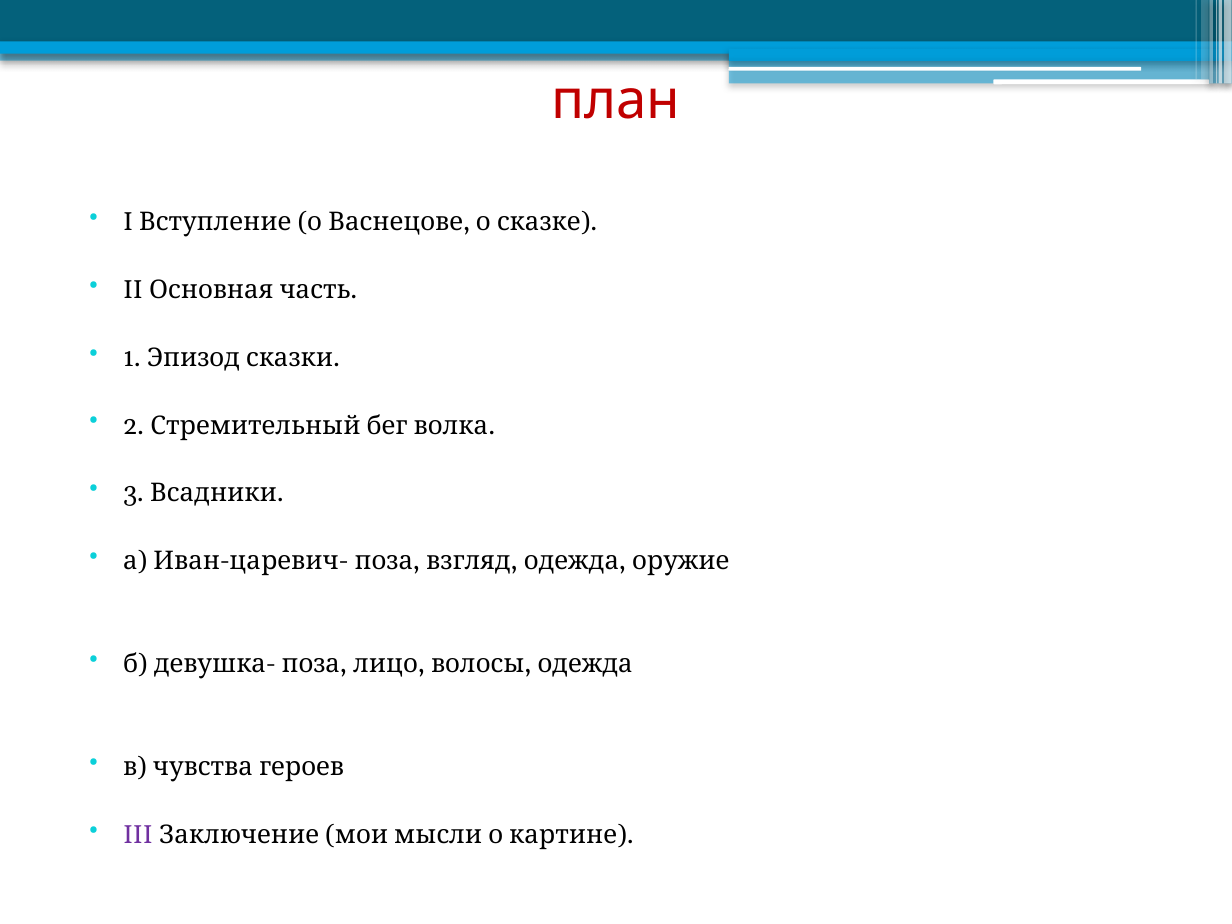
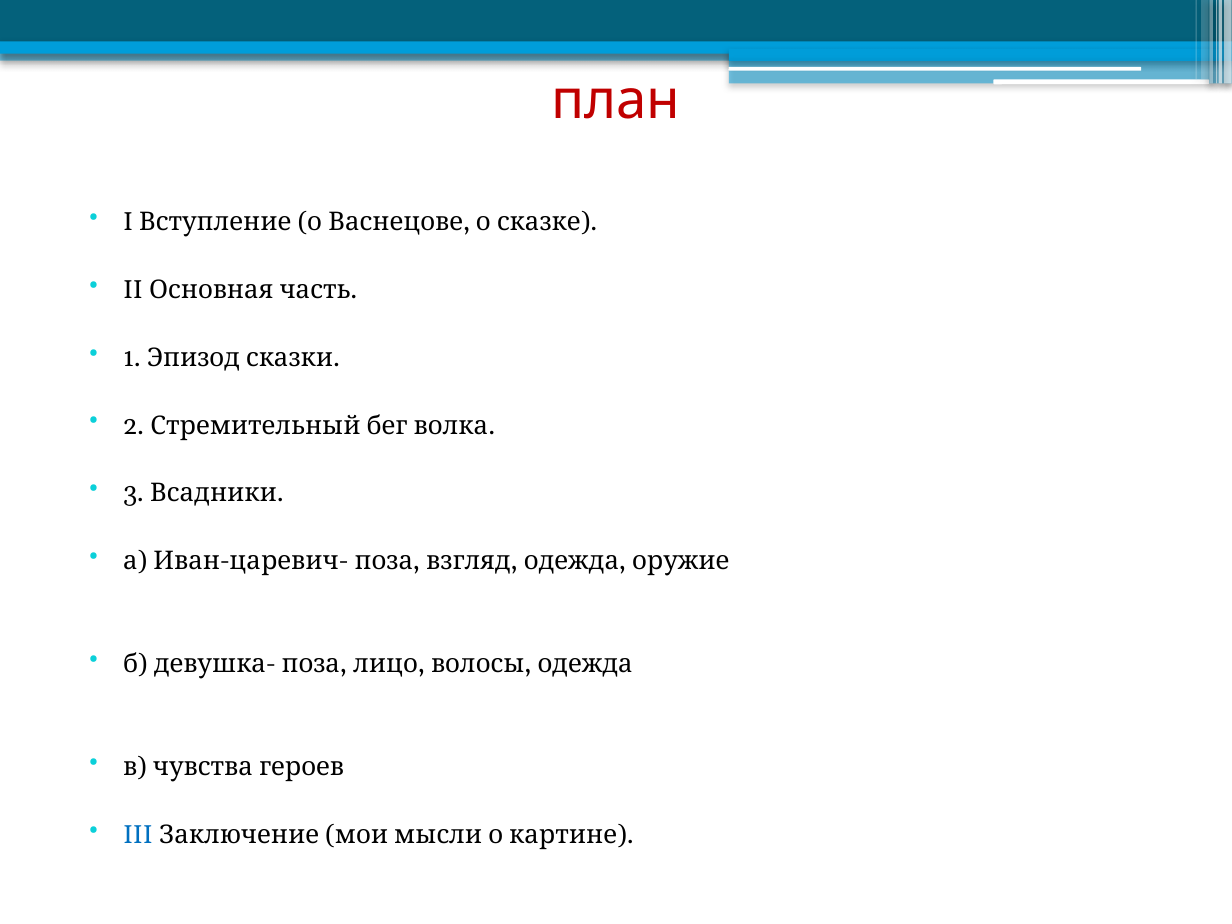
III colour: purple -> blue (138, 835)
